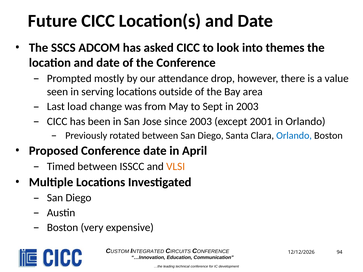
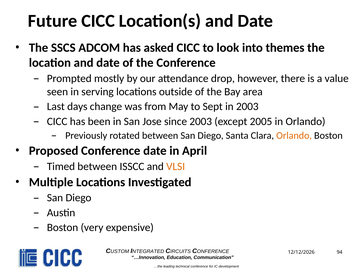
load: load -> days (77, 107)
2001: 2001 -> 2005 (261, 121)
Orlando colour: blue -> orange (294, 136)
